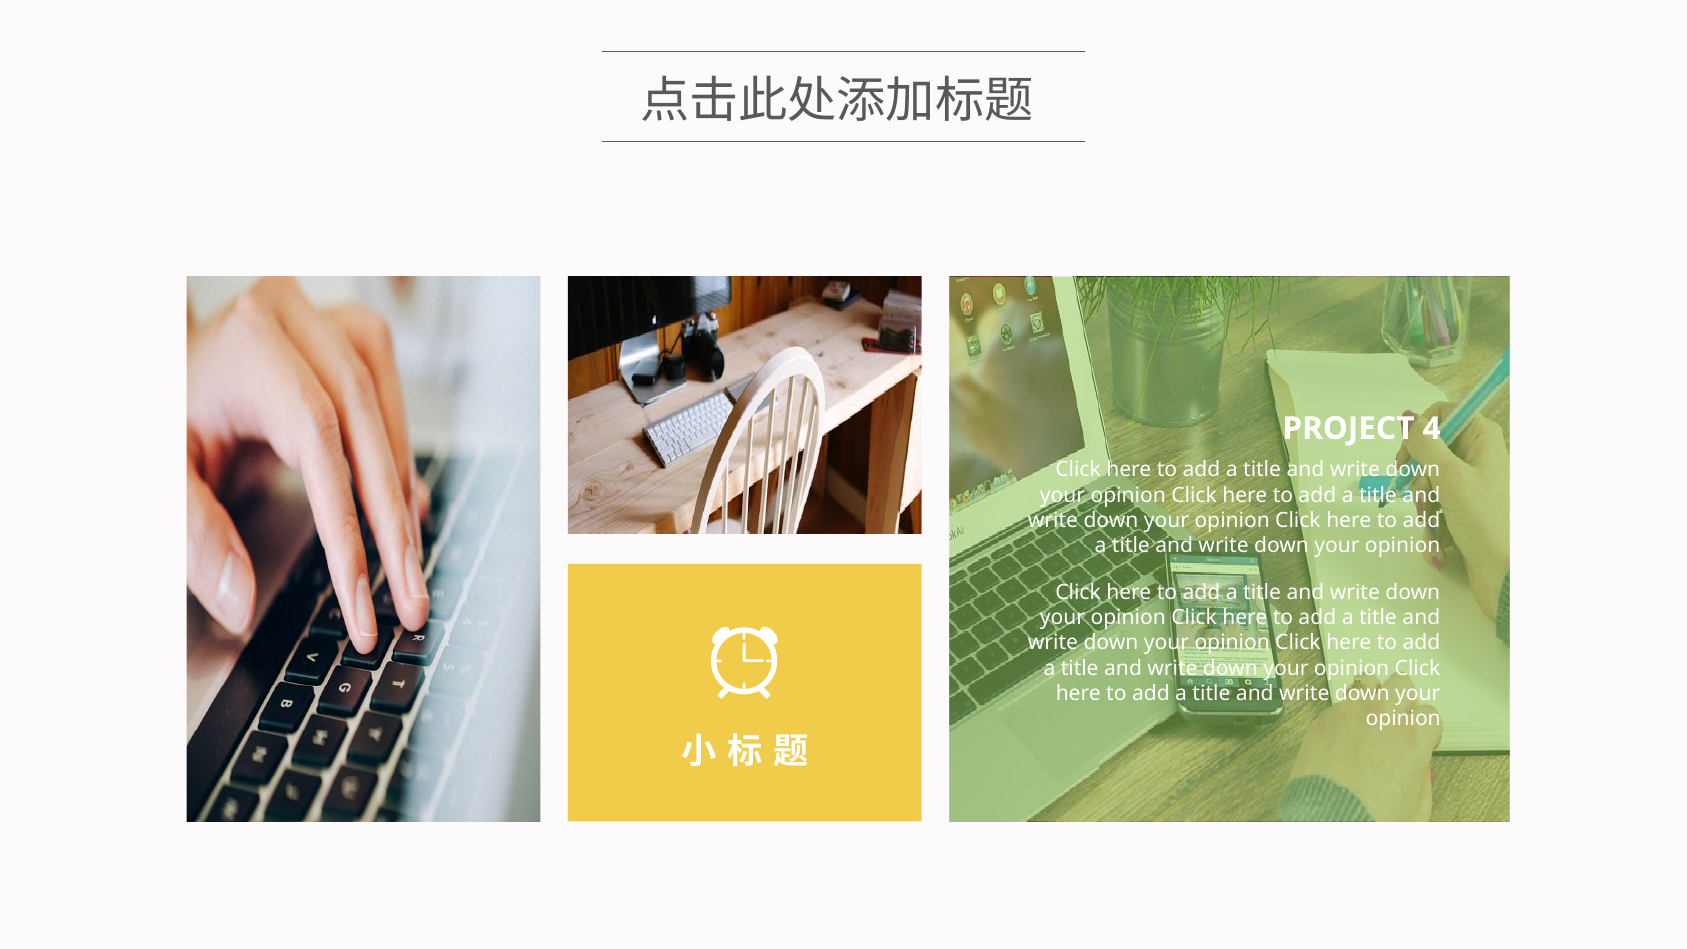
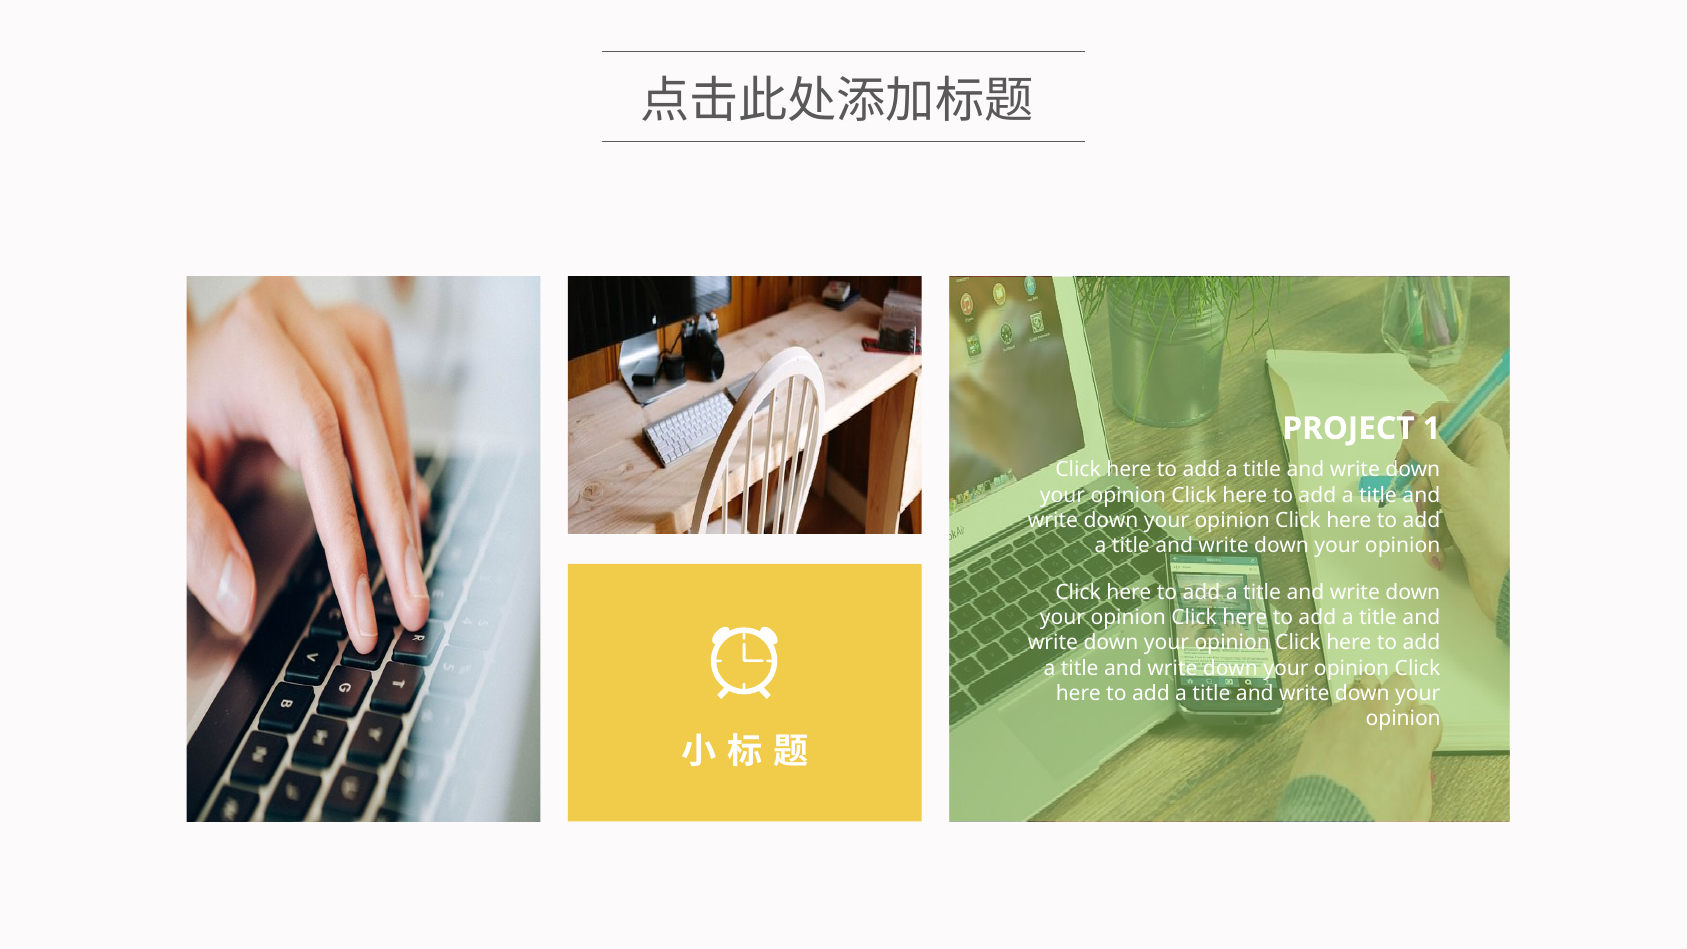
4: 4 -> 1 (1432, 428)
